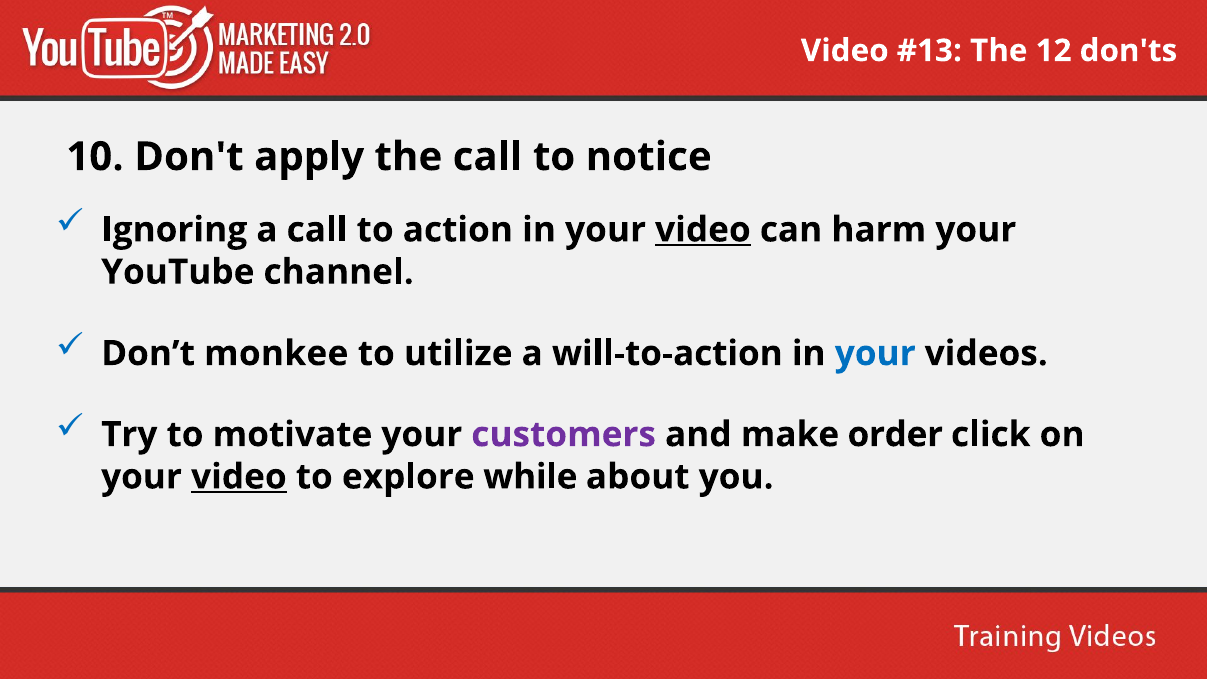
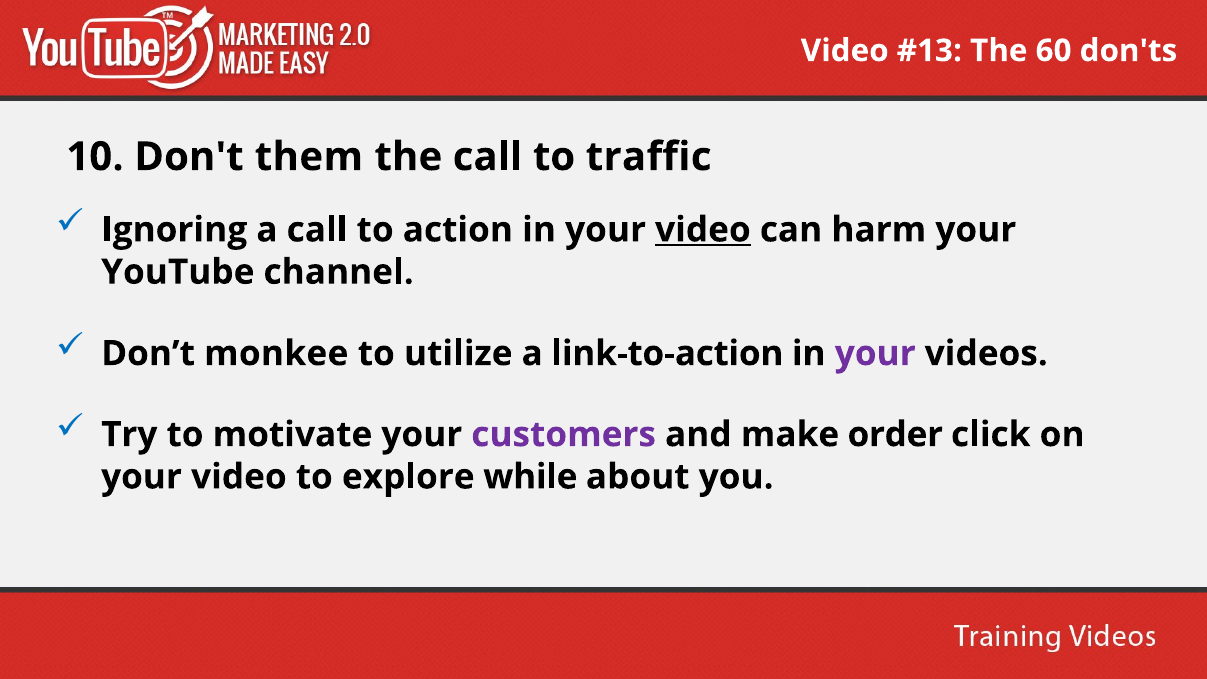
12: 12 -> 60 (1054, 51)
apply: apply -> them (309, 157)
notice: notice -> traffic (649, 157)
will-to-action: will-to-action -> link-to-action (667, 354)
your colour: blue -> purple (875, 354)
video underline: present -> none (239, 477)
